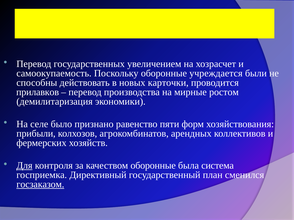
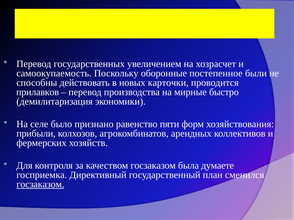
учреждается: учреждается -> постепенное (216, 73)
ростом: ростом -> быстро (224, 92)
Для underline: present -> none (24, 166)
качеством оборонные: оборонные -> госзаказом (153, 166)
система: система -> думаете (218, 166)
